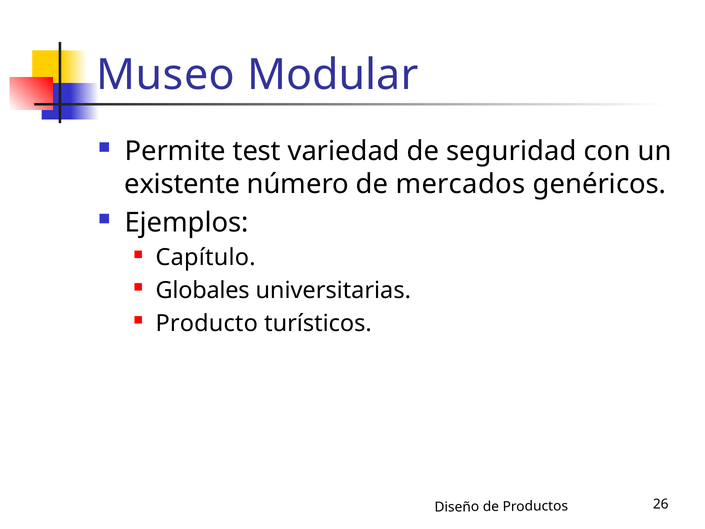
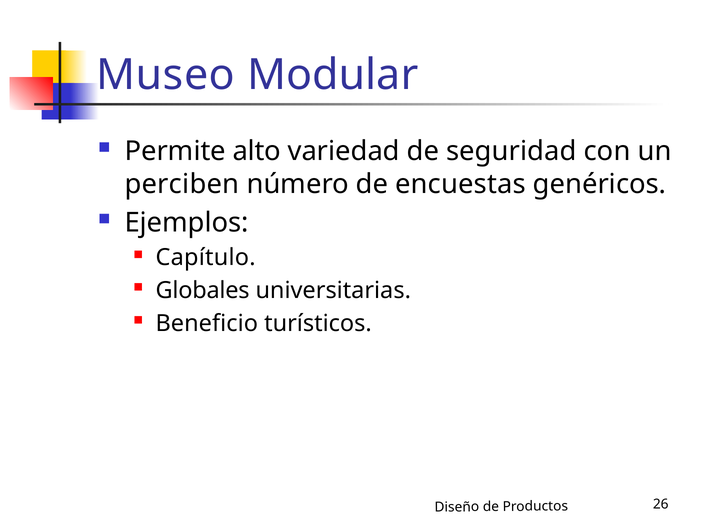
test: test -> alto (257, 151)
existente: existente -> perciben (182, 184)
mercados: mercados -> encuestas (461, 184)
Producto: Producto -> Beneficio (207, 323)
